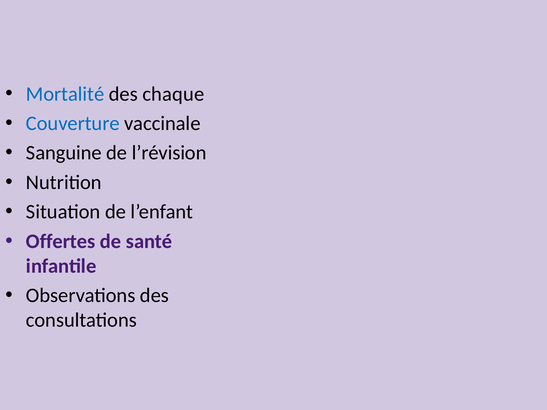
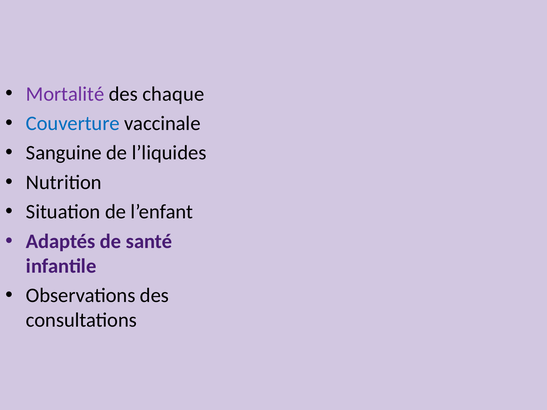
Mortalité colour: blue -> purple (65, 94)
l’révision: l’révision -> l’liquides (169, 153)
Offertes: Offertes -> Adaptés (61, 241)
